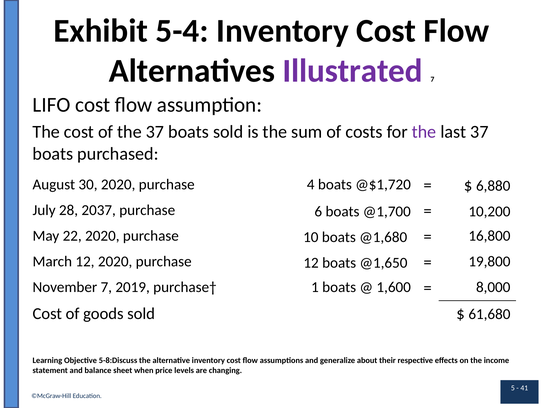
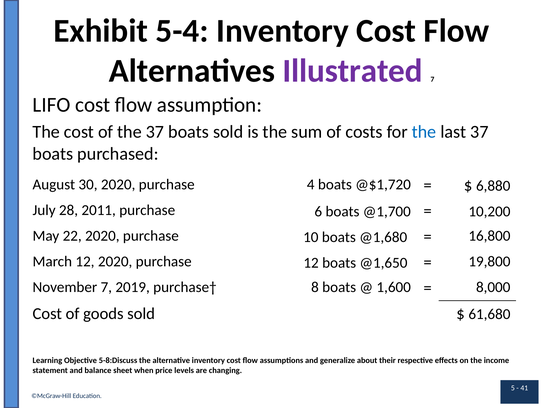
the colour: purple -> blue (424, 132)
2037: 2037 -> 2011 (99, 210)
1: 1 -> 8 (315, 287)
